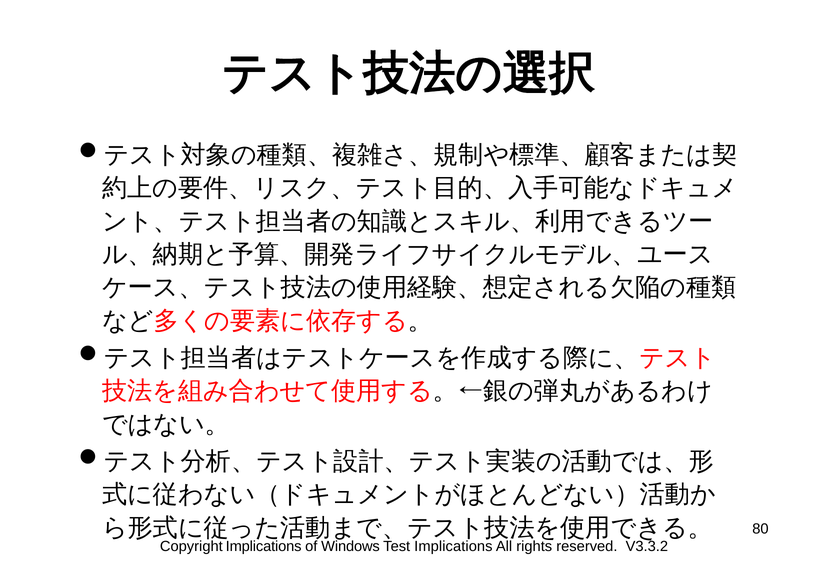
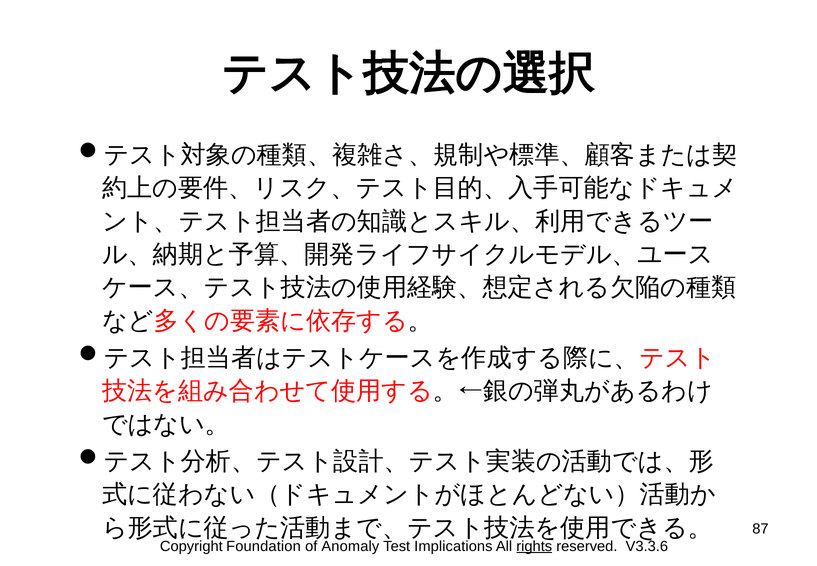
80: 80 -> 87 (760, 529)
Copyright Implications: Implications -> Foundation (263, 546)
Windows: Windows -> Anomaly (350, 546)
rights underline: none -> present (534, 546)
V3.3.2: V3.3.2 -> V3.3.6 (647, 546)
